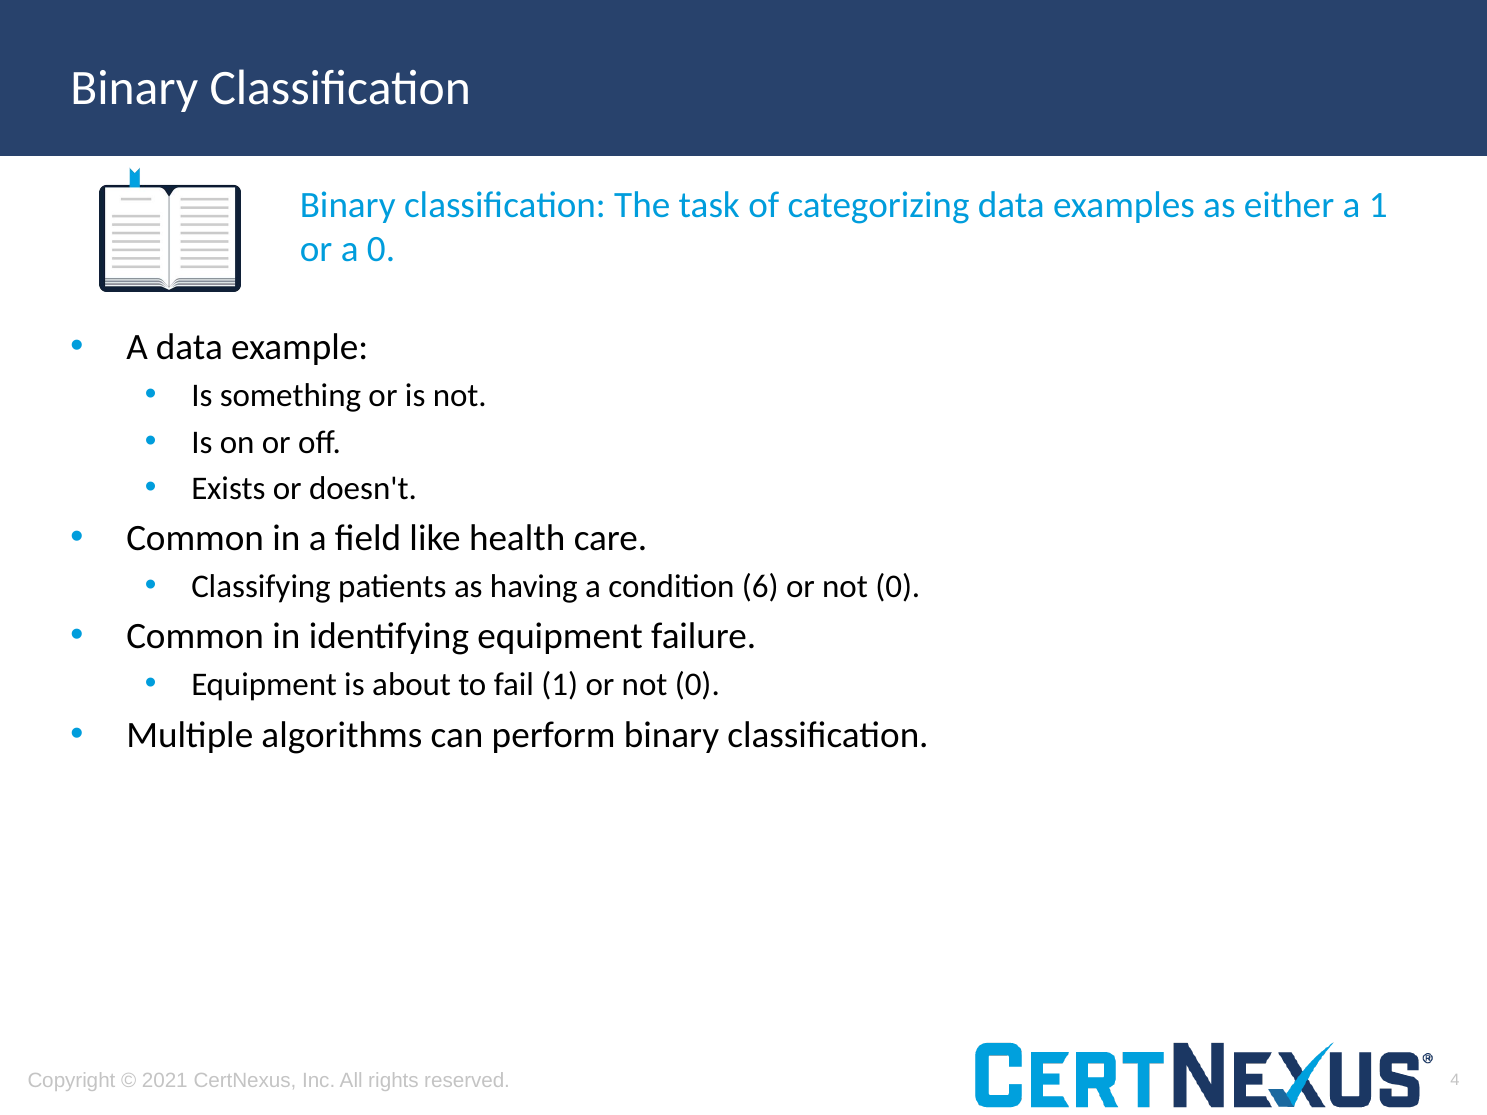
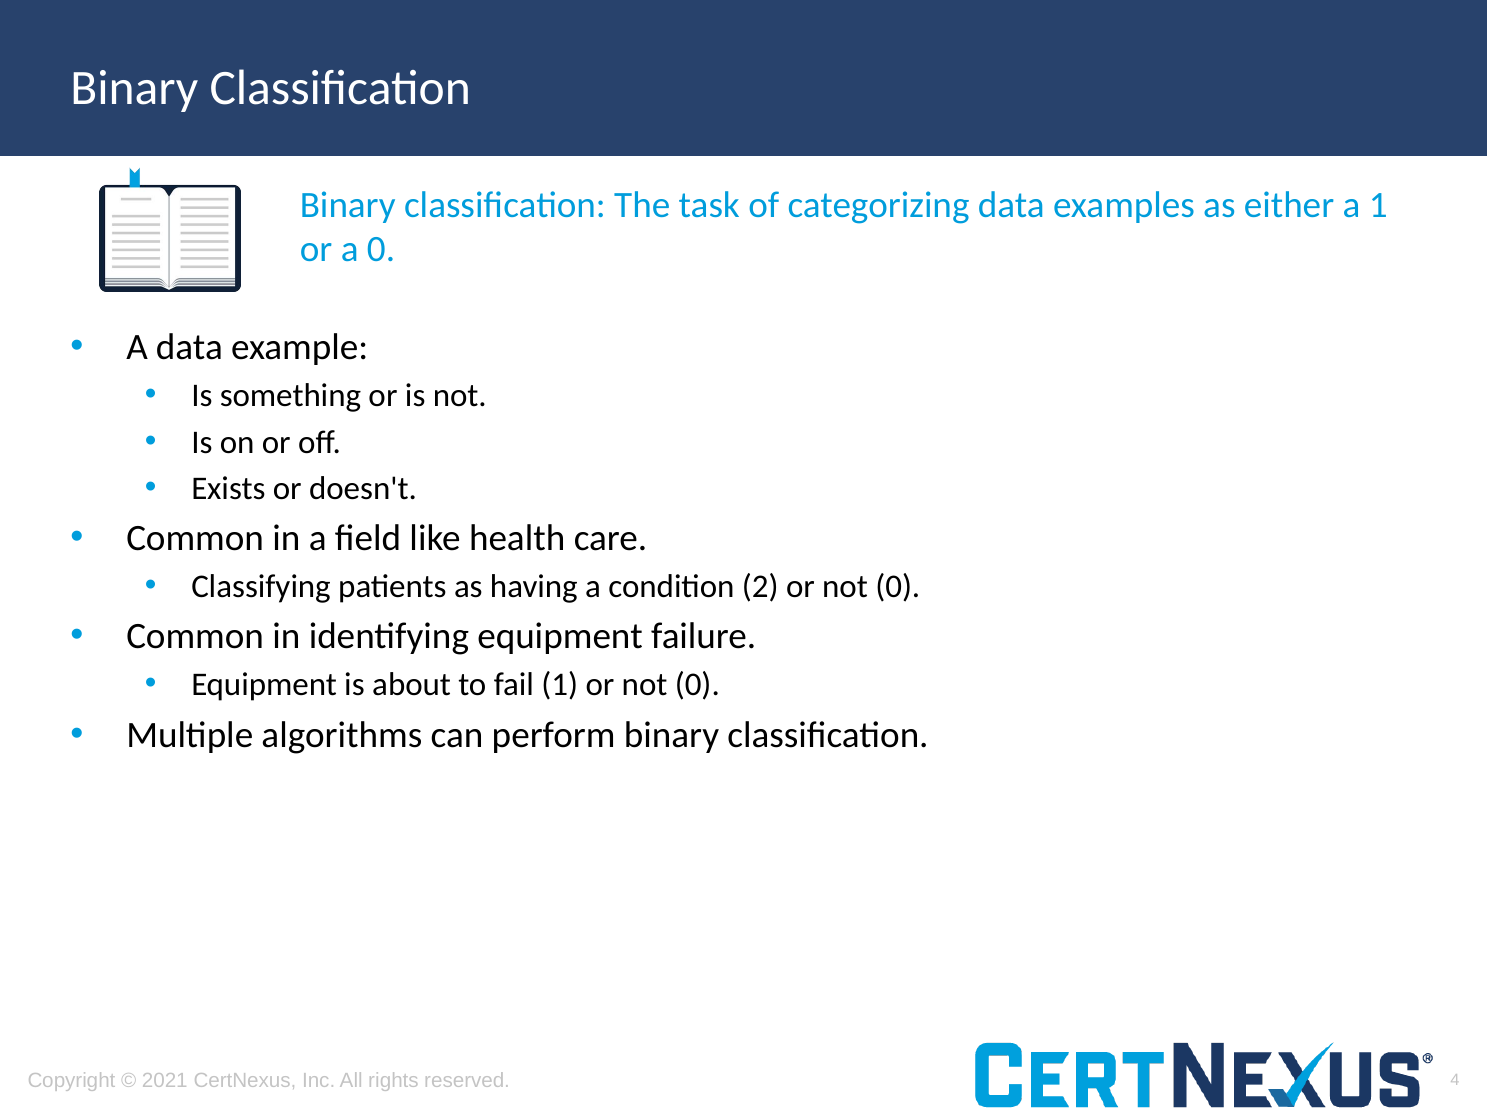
6: 6 -> 2 (760, 587)
